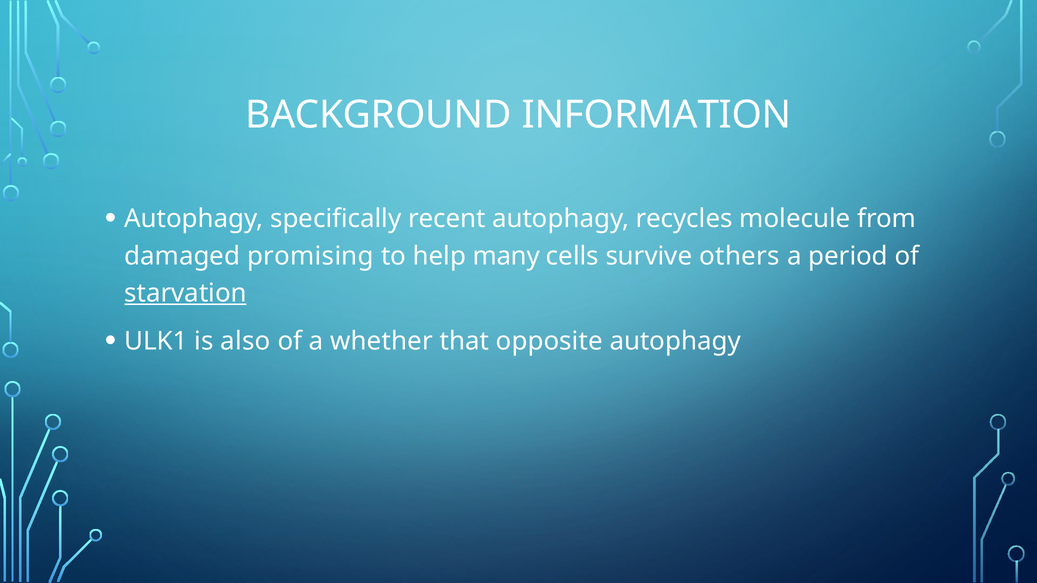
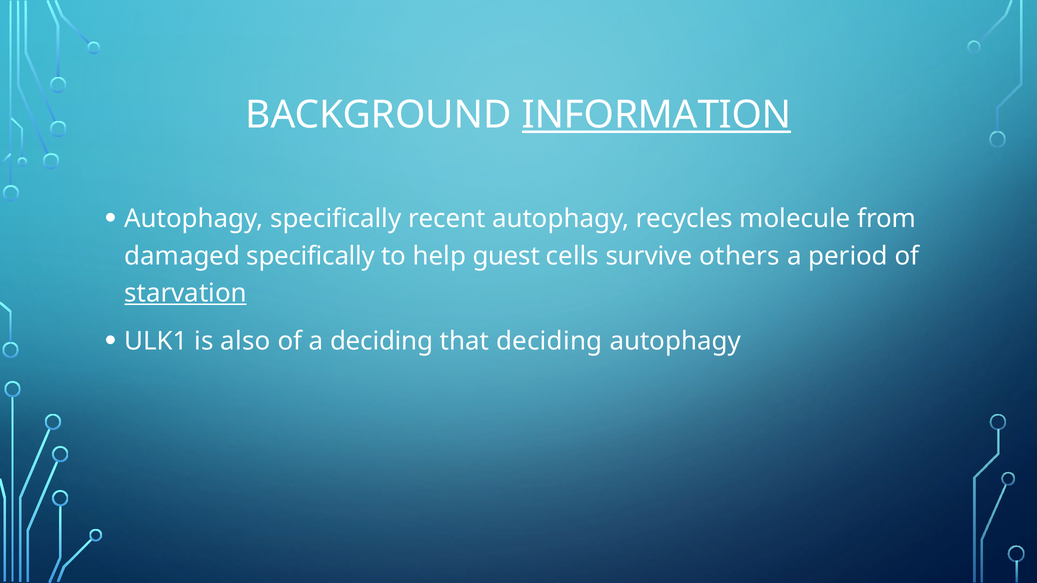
INFORMATION underline: none -> present (657, 115)
damaged promising: promising -> specifically (311, 256)
many: many -> guest (506, 256)
a whether: whether -> deciding (382, 342)
that opposite: opposite -> deciding (549, 342)
